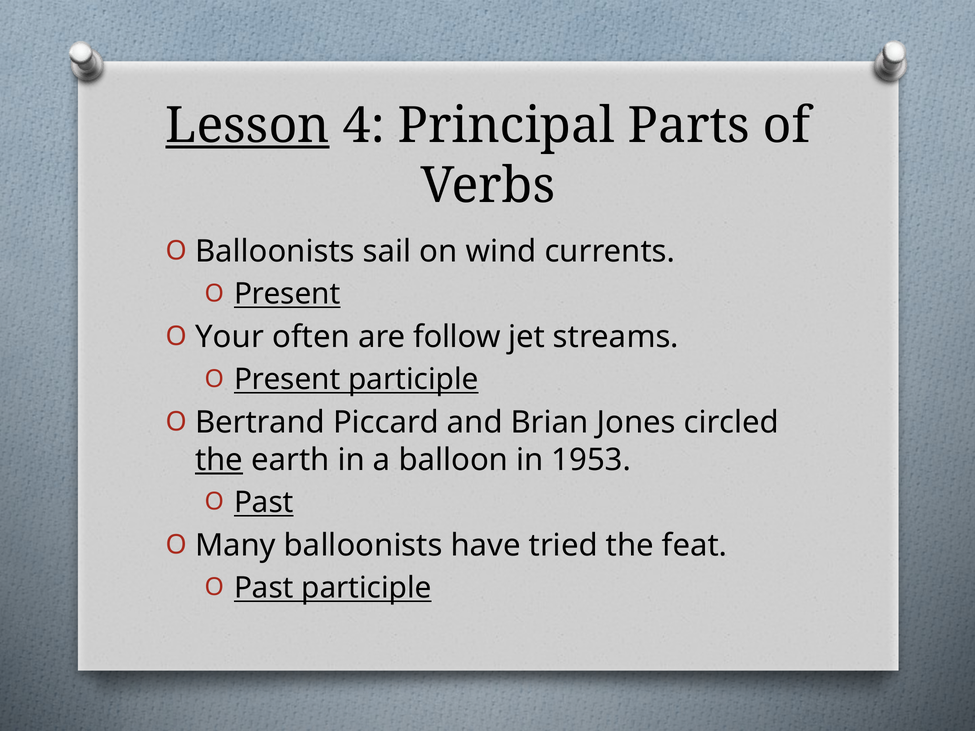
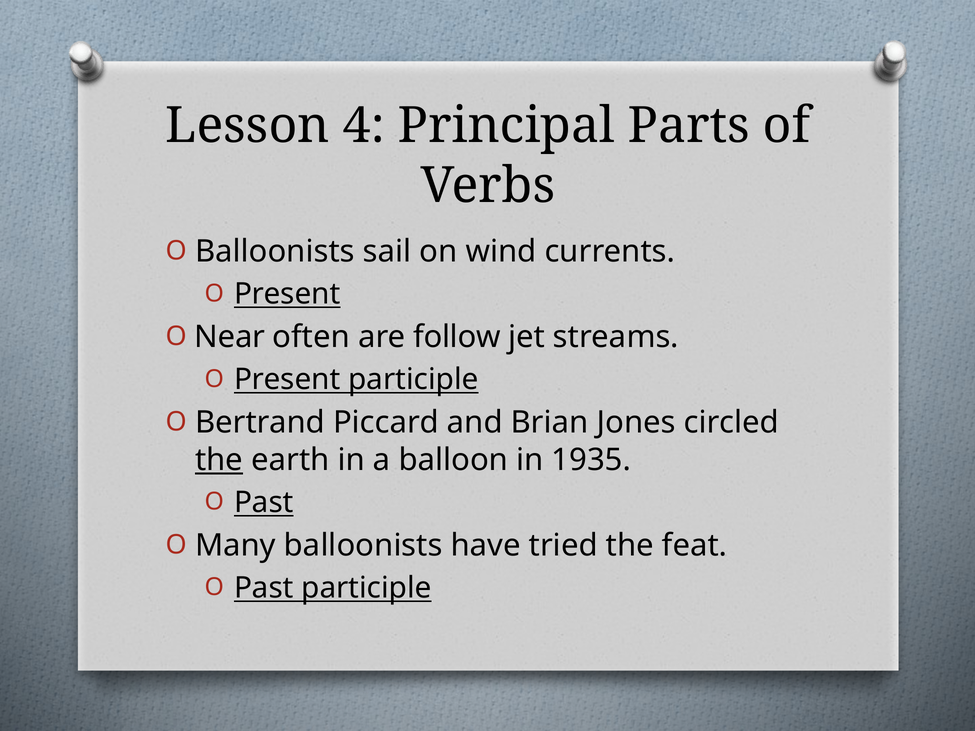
Lesson underline: present -> none (248, 126)
Your: Your -> Near (230, 337)
1953: 1953 -> 1935 (591, 460)
